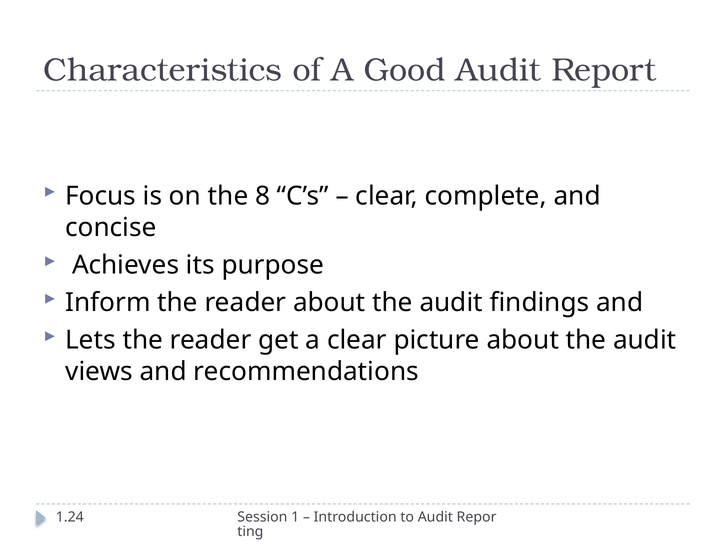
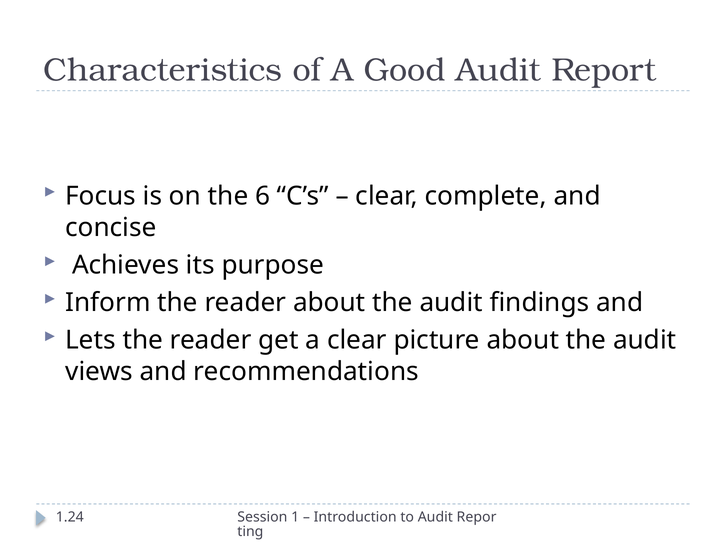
8: 8 -> 6 (263, 196)
